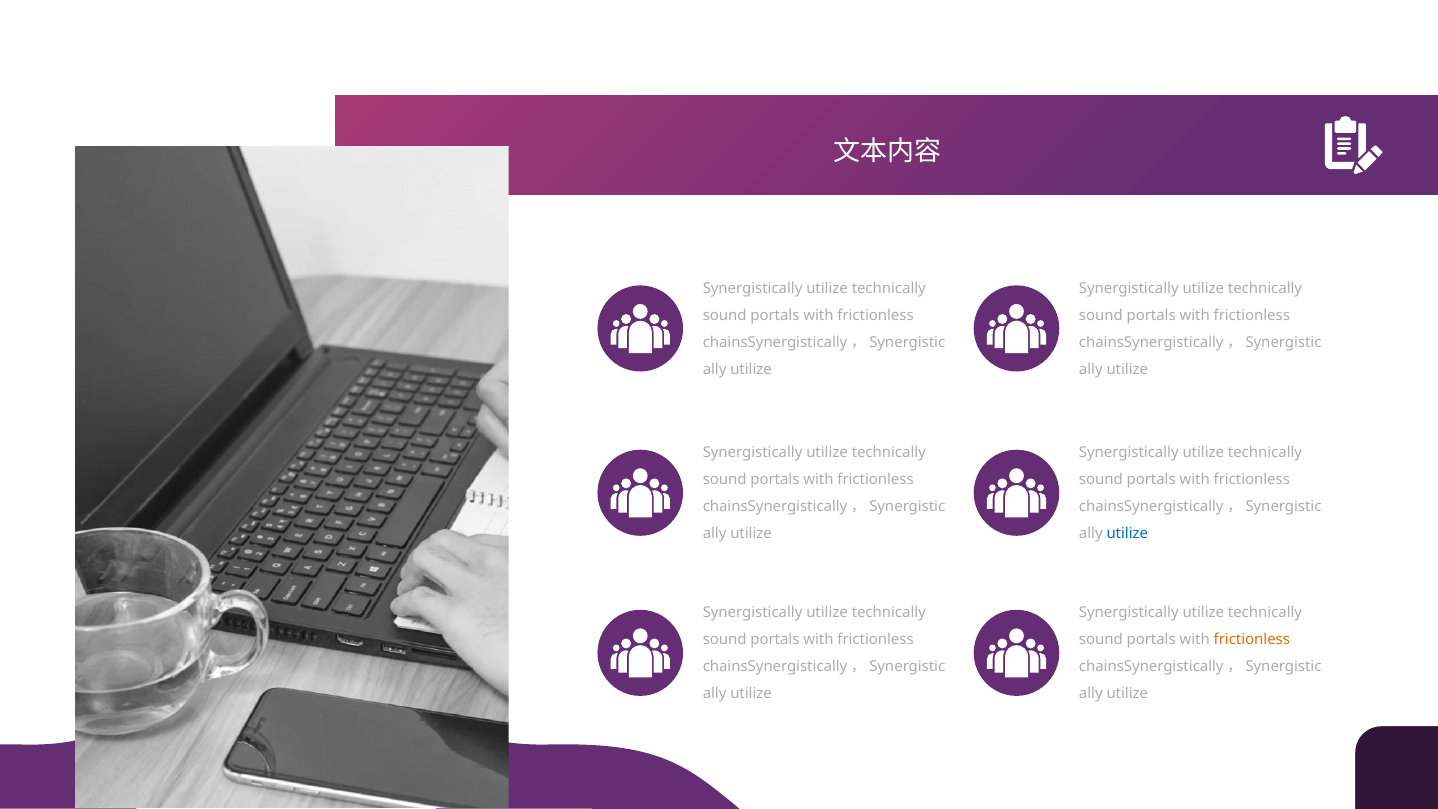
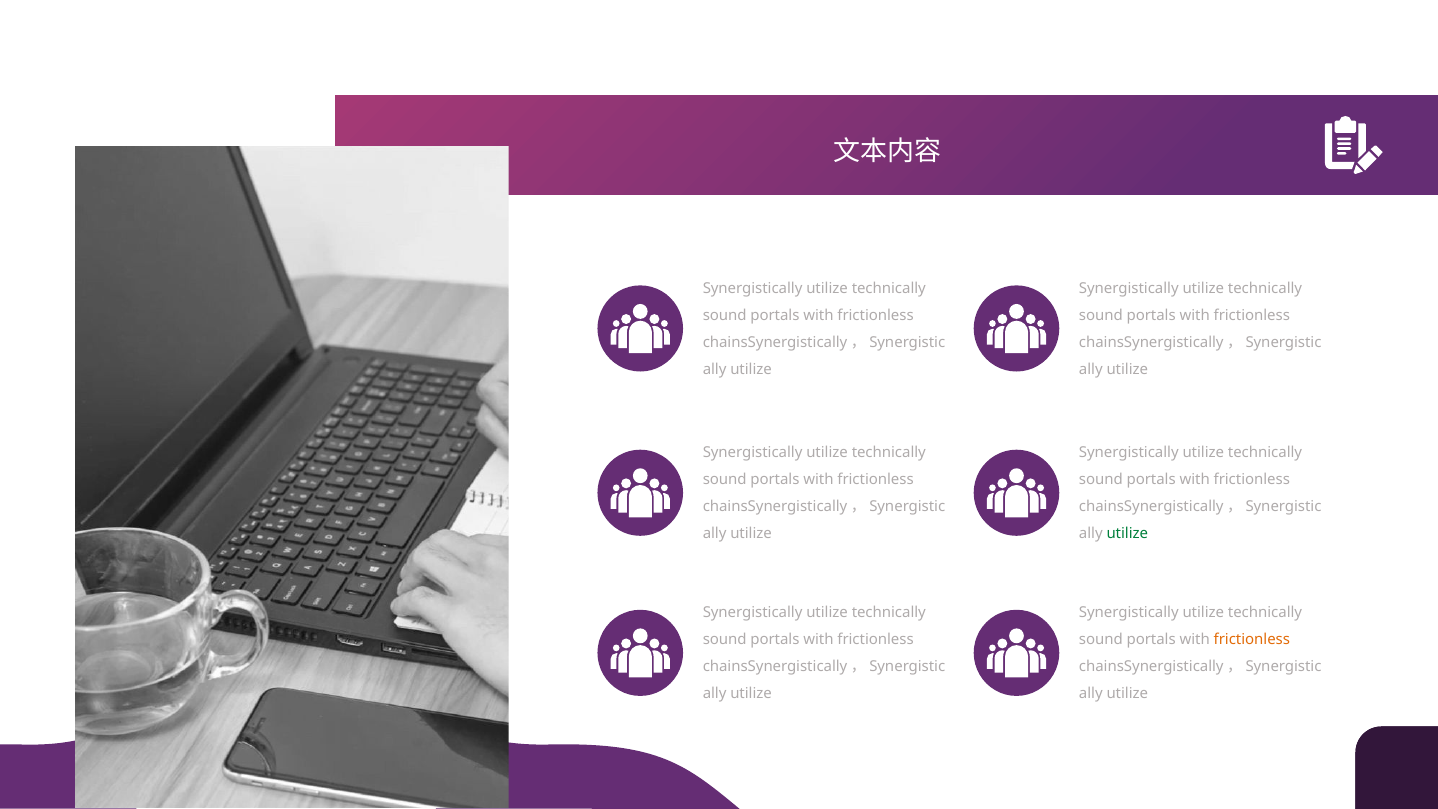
utilize colour: blue -> green (1127, 534)
